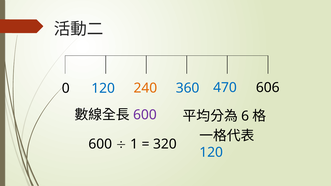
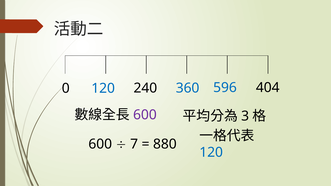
240 colour: orange -> black (145, 88)
470: 470 -> 596 (225, 88)
606: 606 -> 404 (268, 88)
6: 6 -> 3 (245, 116)
1: 1 -> 7 (134, 144)
320: 320 -> 880 (165, 144)
